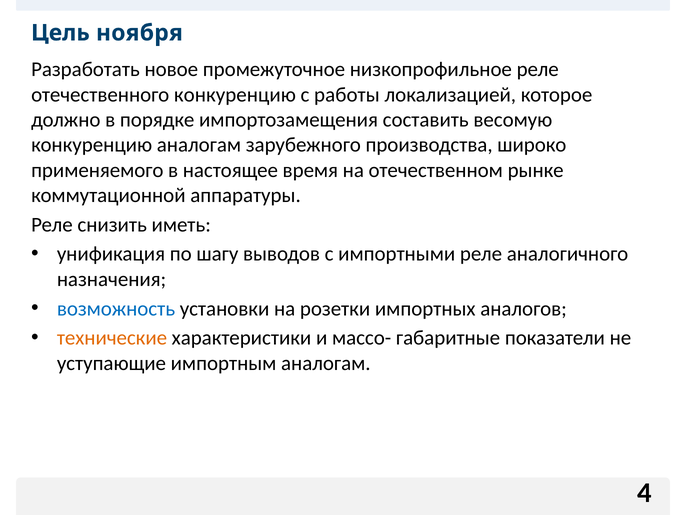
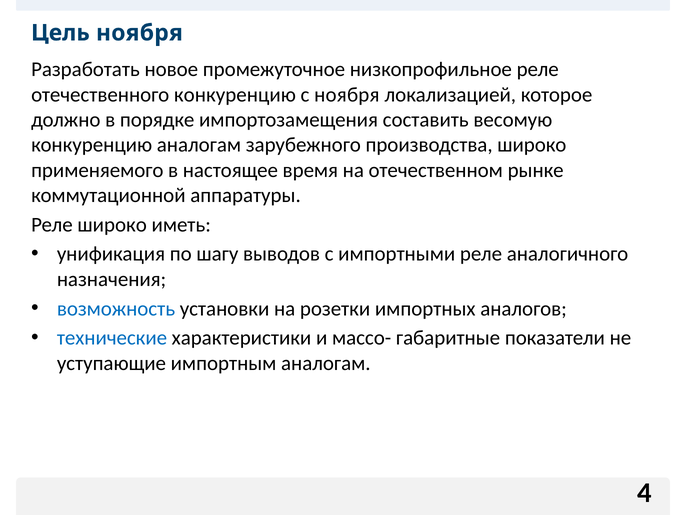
с работы: работы -> ноября (347, 95)
Реле снизить: снизить -> широко (112, 224)
технические colour: orange -> blue (112, 338)
